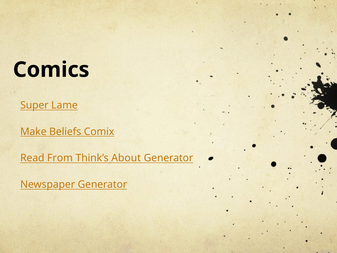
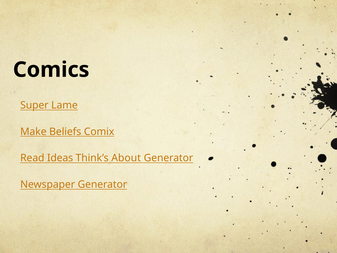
From: From -> Ideas (60, 158)
